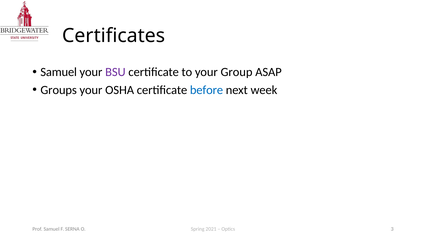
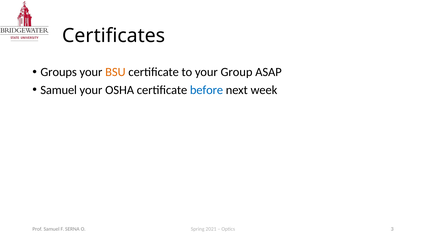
Samuel: Samuel -> Groups (59, 72)
BSU colour: purple -> orange (115, 72)
Groups: Groups -> Samuel (59, 90)
